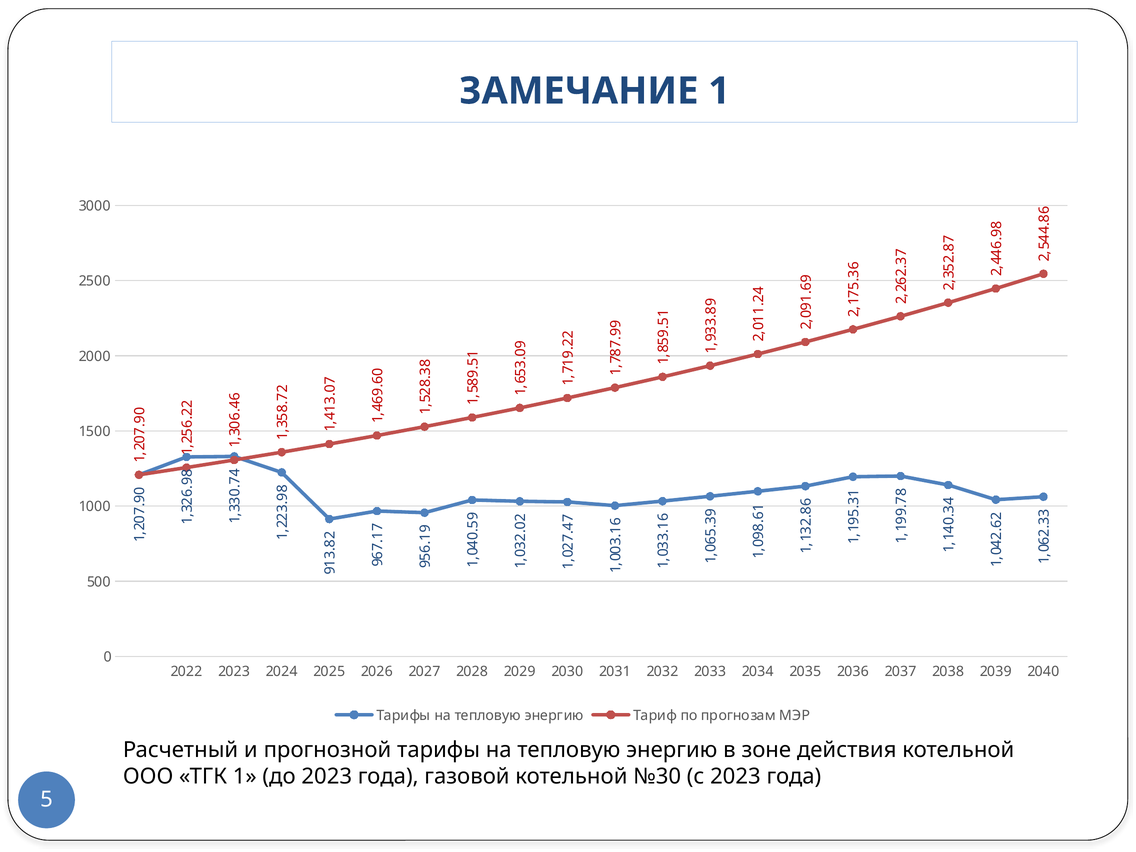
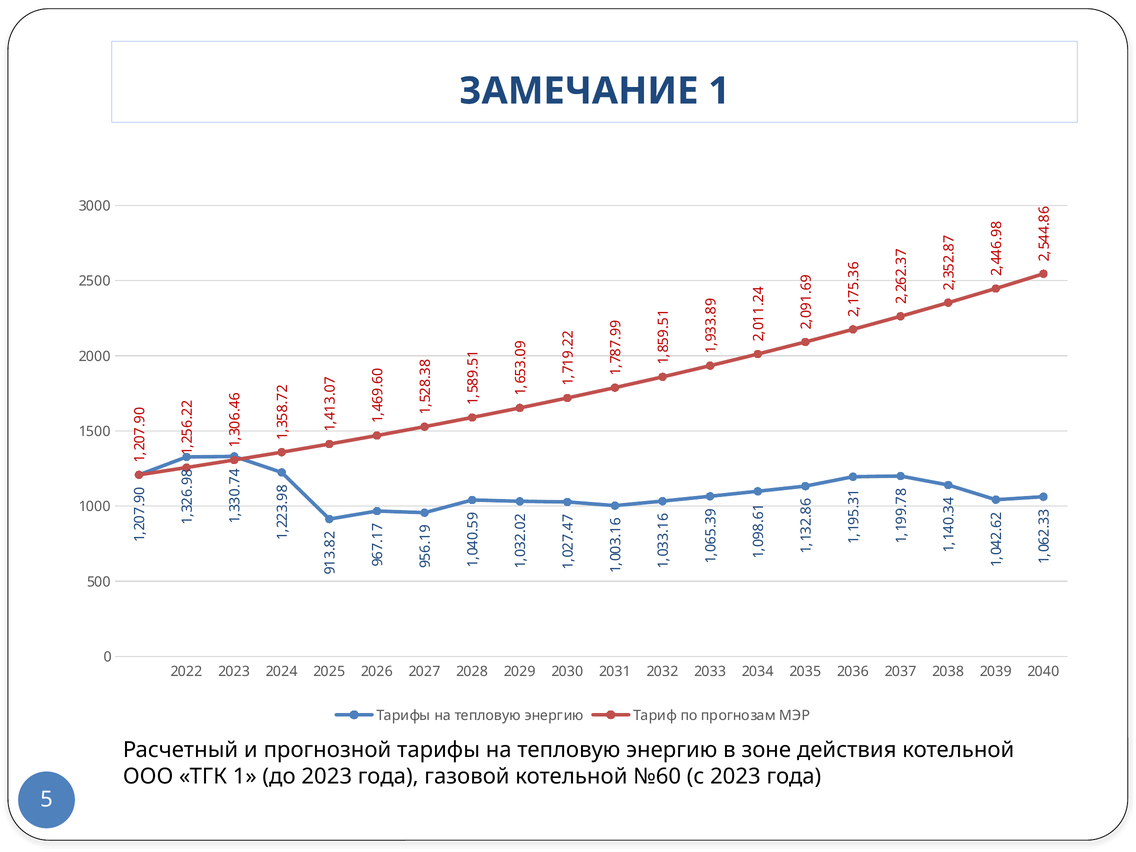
№30: №30 -> №60 (657, 776)
